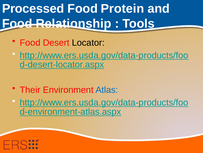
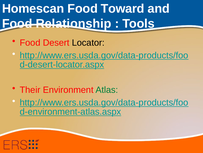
Processed: Processed -> Homescan (33, 9)
Protein: Protein -> Toward (123, 9)
Atlas colour: blue -> green (107, 90)
